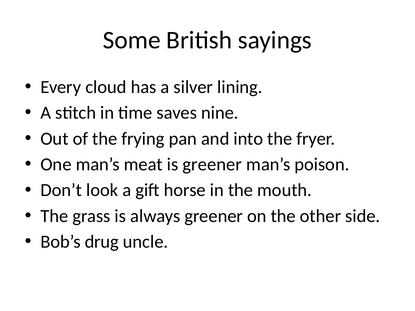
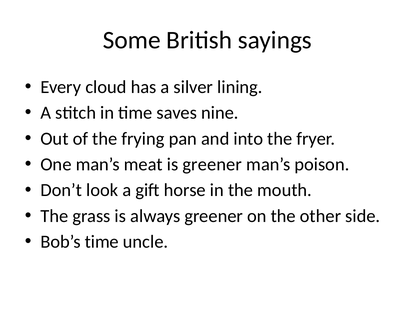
Bob’s drug: drug -> time (102, 242)
